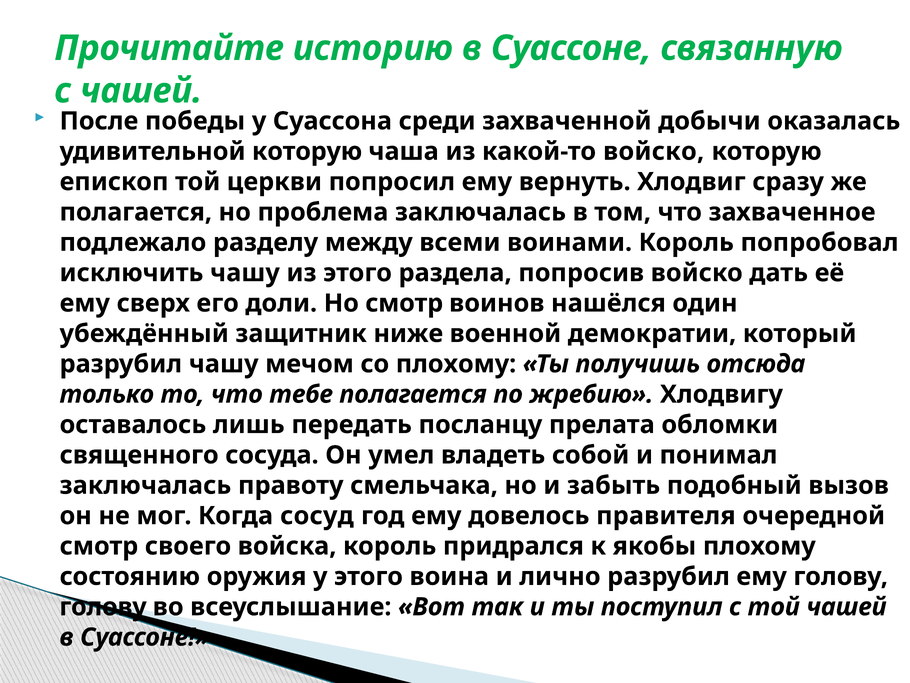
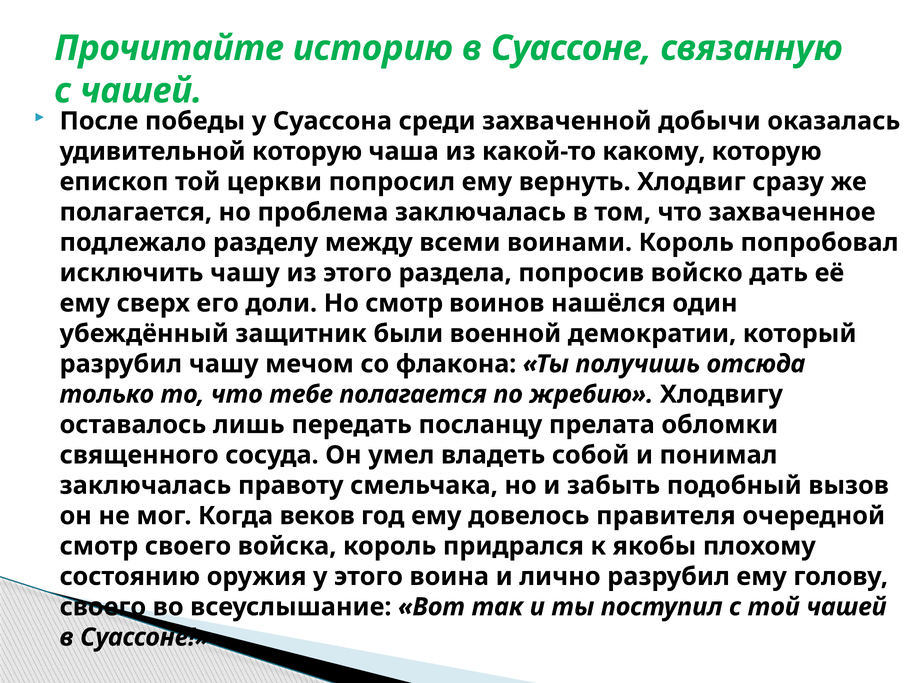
какой-то войско: войско -> какому (654, 151)
ниже: ниже -> были (408, 333)
со плохому: плохому -> флакона (456, 364)
сосуд: сосуд -> веков (317, 515)
голову: голову -> своего (103, 606)
